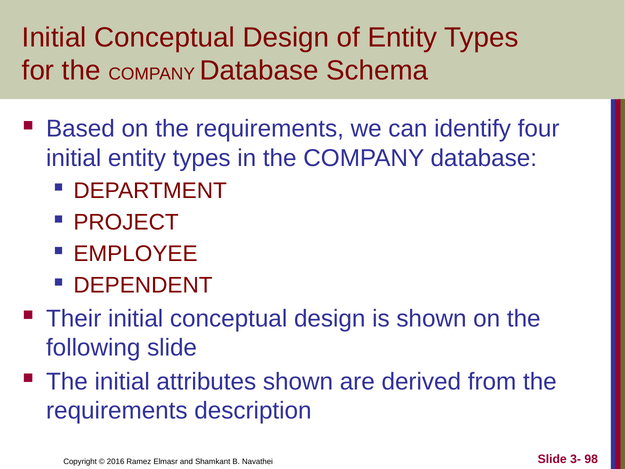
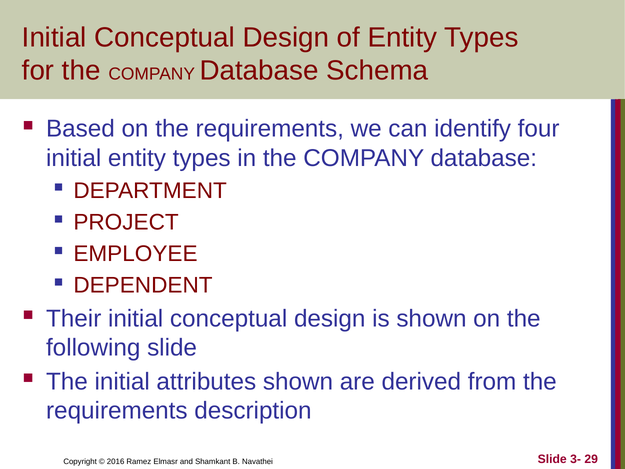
98: 98 -> 29 (591, 459)
